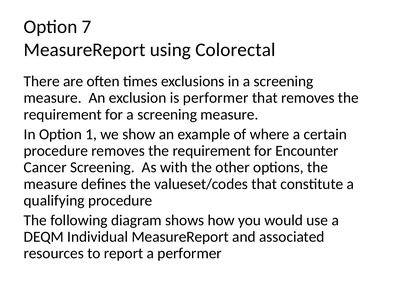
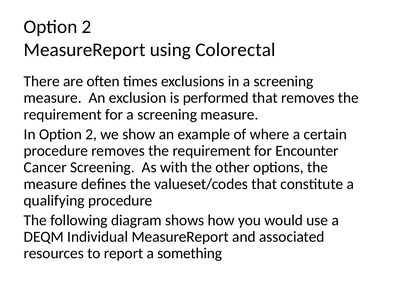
7: 7 -> 2 (87, 27)
is performer: performer -> performed (216, 98)
In Option 1: 1 -> 2 (91, 134)
a performer: performer -> something (190, 254)
